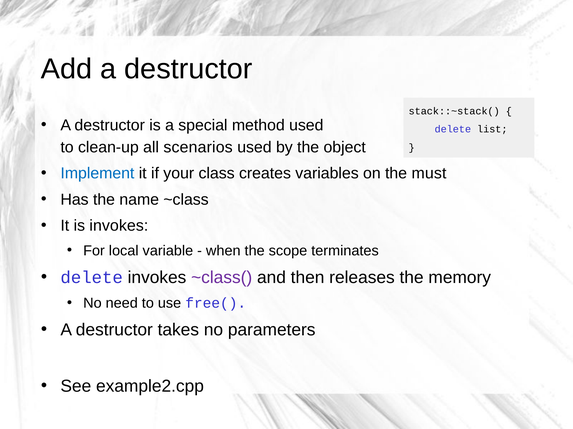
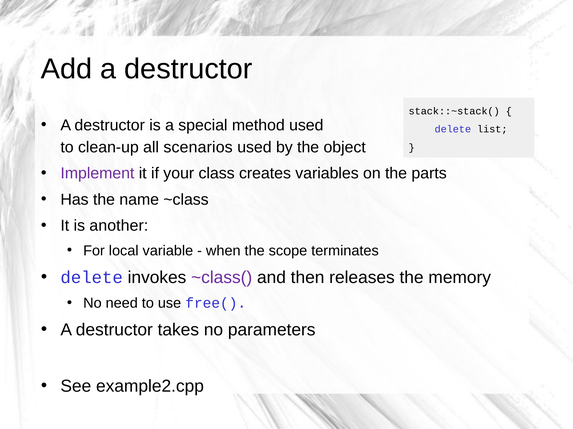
Implement colour: blue -> purple (97, 174)
must: must -> parts (429, 174)
is invokes: invokes -> another (119, 226)
